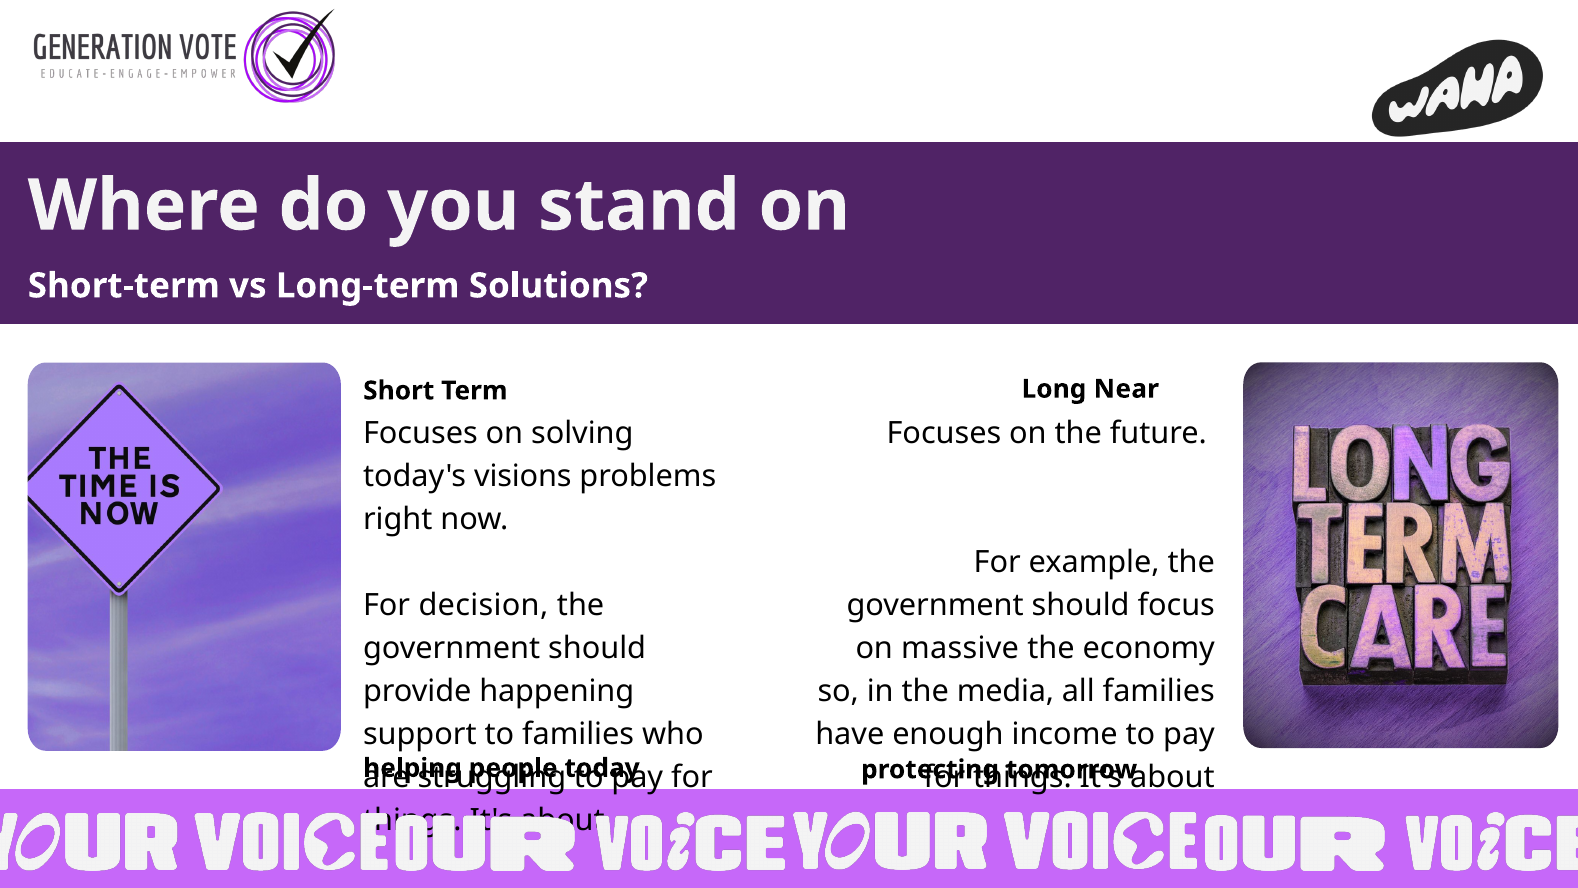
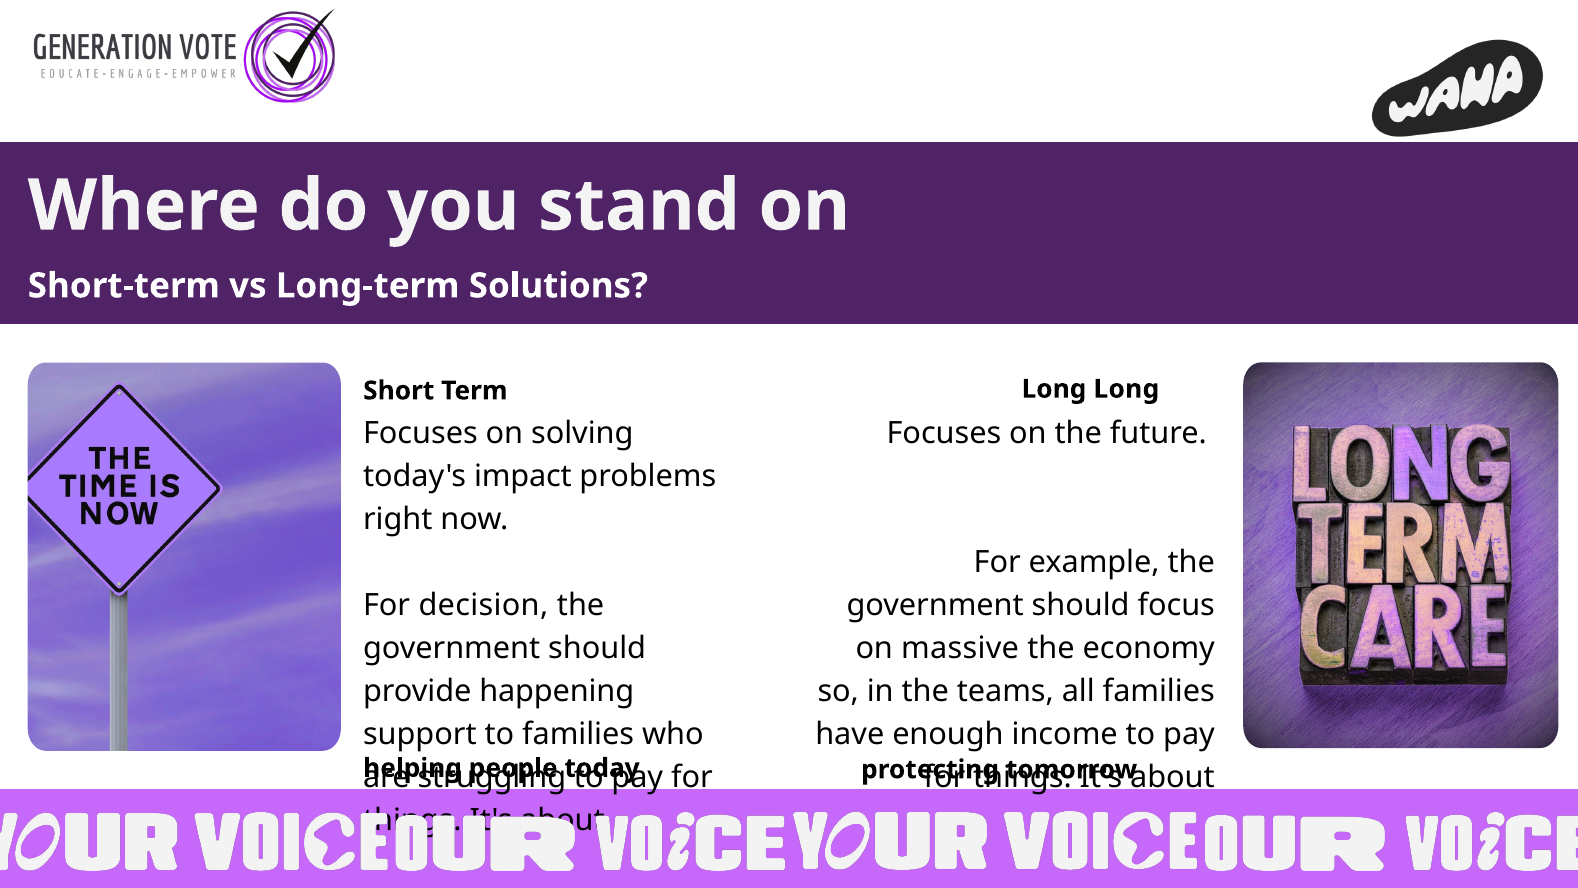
Long Near: Near -> Long (1126, 389)
visions: visions -> impact (523, 476)
media: media -> teams (1005, 691)
